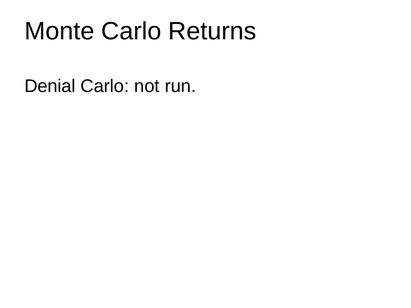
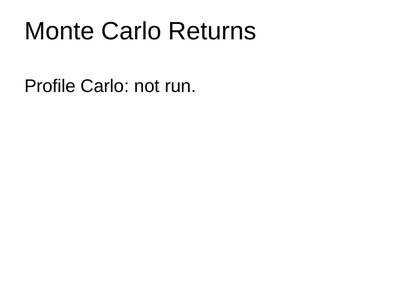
Denial: Denial -> Profile (50, 86)
